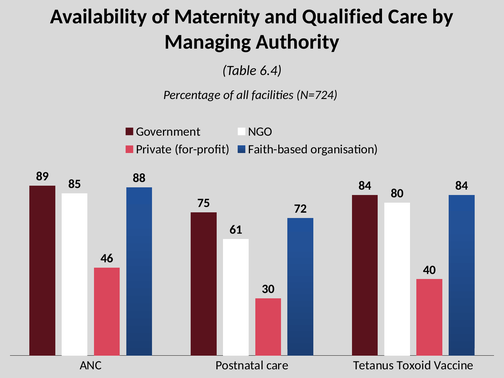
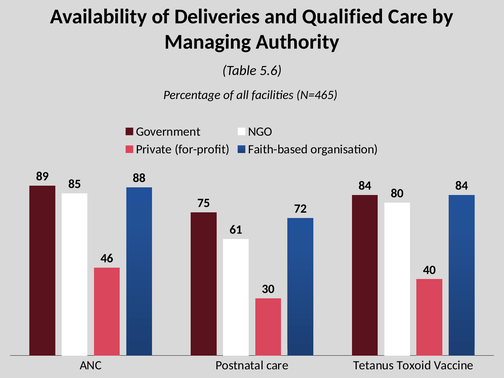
Maternity: Maternity -> Deliveries (217, 17)
6.4: 6.4 -> 5.6 (271, 71)
N=724: N=724 -> N=465 (317, 95)
